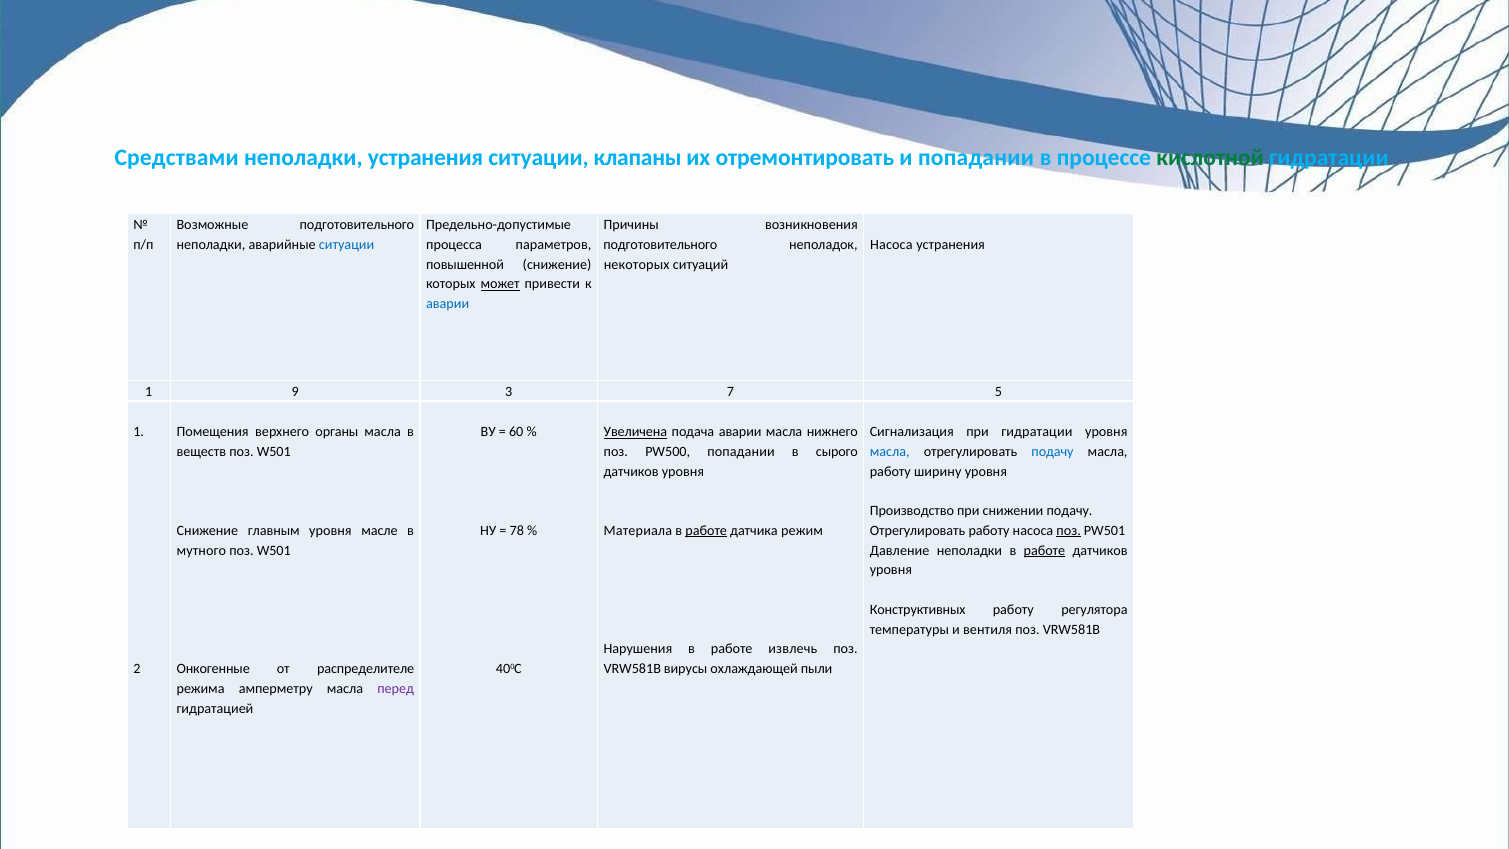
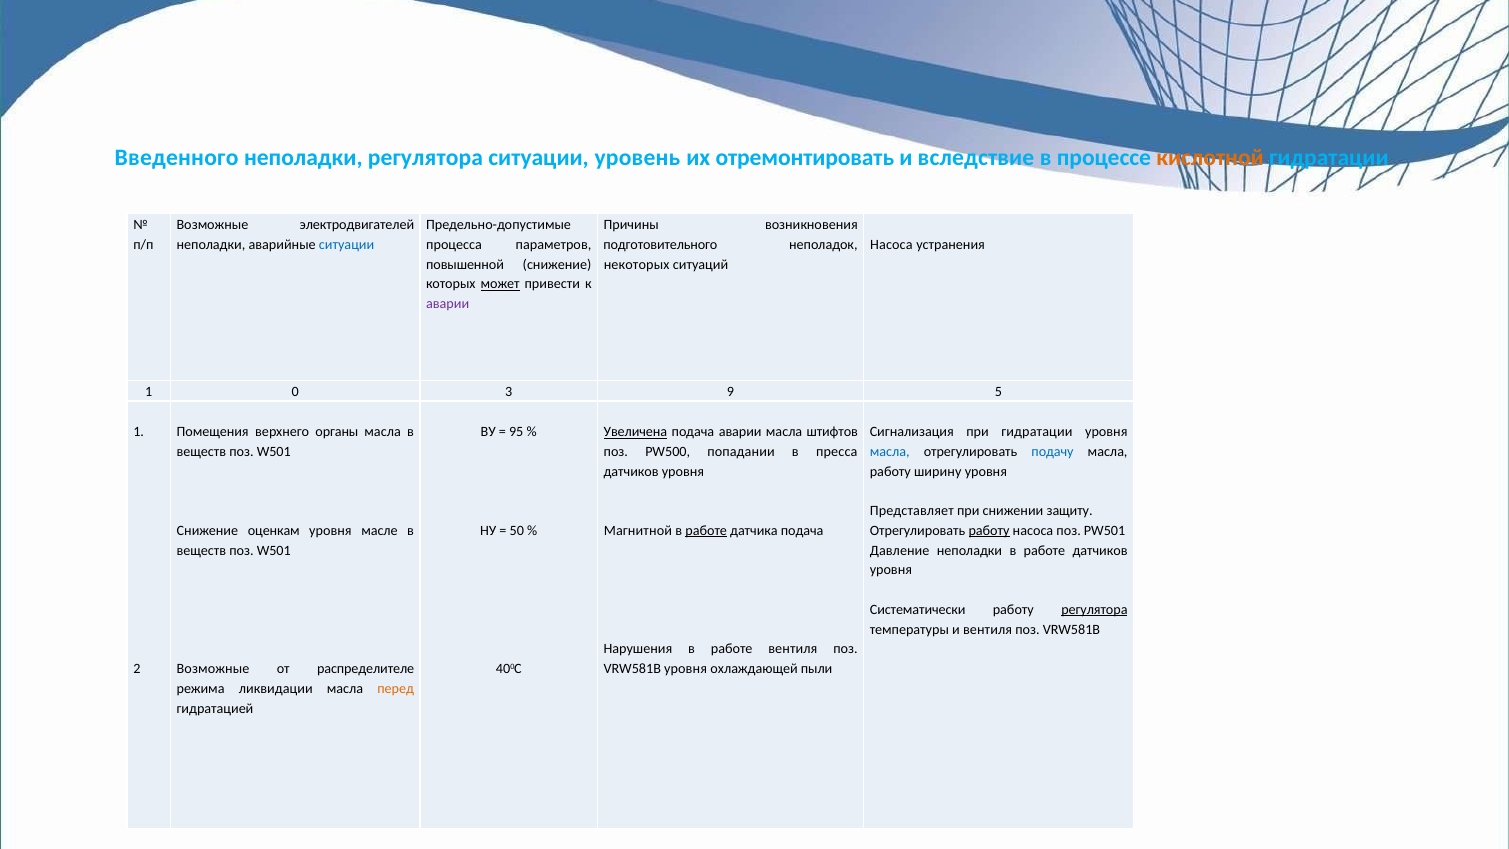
Средствами: Средствами -> Введенного (177, 158)
неполадки устранения: устранения -> регулятора (425, 158)
клапаны: клапаны -> уровень (637, 158)
и попадании: попадании -> вследствие (976, 158)
кислотной colour: green -> orange (1210, 158)
Возможные подготовительного: подготовительного -> электродвигателей (357, 225)
аварии colour: blue -> purple (448, 304)
9: 9 -> 0 (295, 392)
7: 7 -> 9 (731, 392)
60: 60 -> 95 (516, 432)
нижнего: нижнего -> штифтов (832, 432)
сырого: сырого -> пресса (837, 452)
Производство: Производство -> Представляет (912, 511)
снижении подачу: подачу -> защиту (1070, 511)
главным: главным -> оценкам (274, 531)
78: 78 -> 50 (517, 531)
Материала: Материала -> Магнитной (638, 531)
датчика режим: режим -> подача (802, 531)
работу underline: none -> present (989, 531)
поз underline: present -> none (1069, 531)
мутного: мутного -> веществ (201, 550)
работе underline: present -> none (1044, 550)
Конструктивных: Конструктивных -> Систематически (918, 609)
регулятора underline: none -> present (1094, 609)
работе извлечь: извлечь -> вентиля (793, 649)
Онкогенные: Онкогенные -> Возможные (213, 669)
VRW581B вирусы: вирусы -> уровня (686, 669)
амперметру: амперметру -> ликвидации (276, 688)
перед colour: purple -> orange (396, 688)
